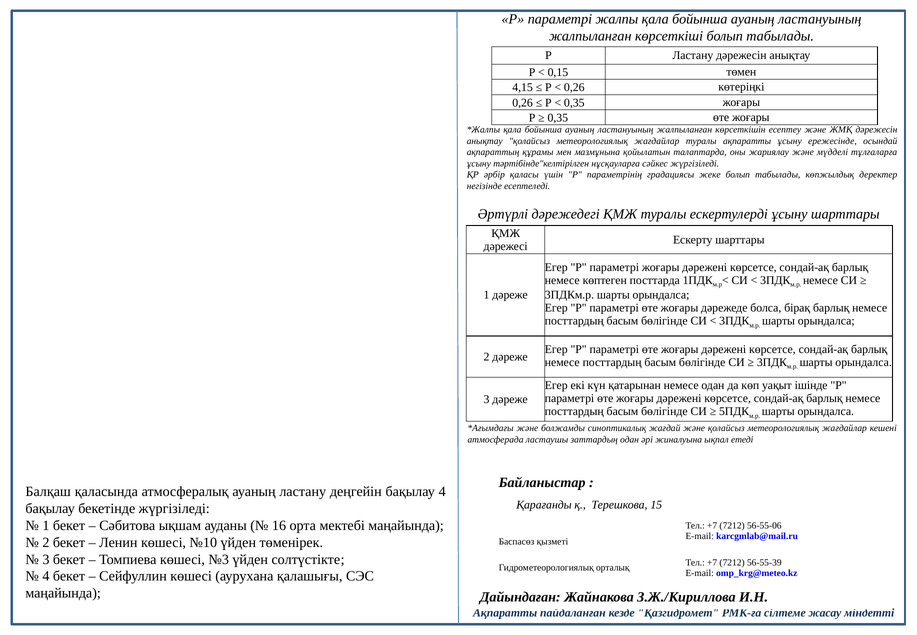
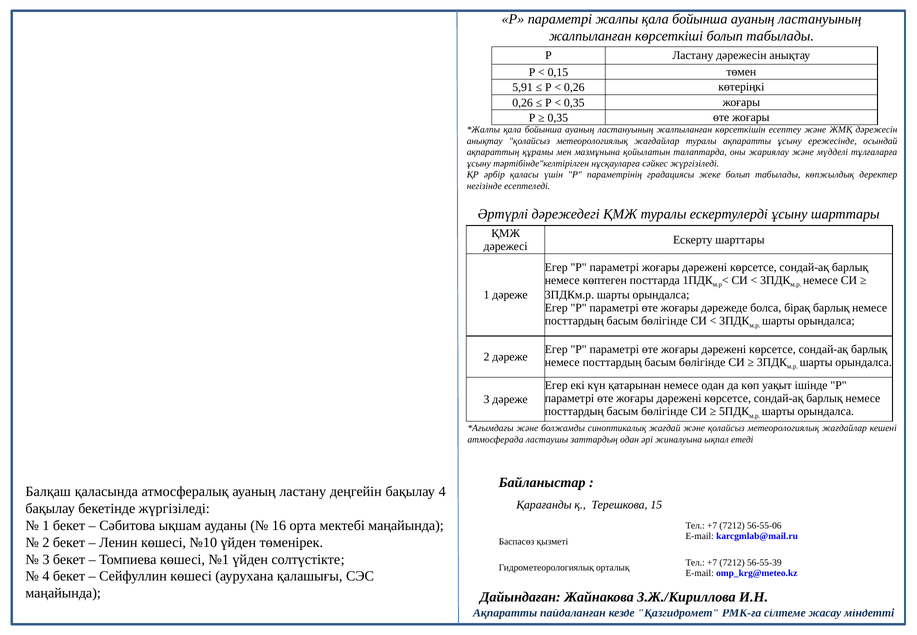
4,15: 4,15 -> 5,91 (523, 87)
№3: №3 -> №1 (219, 559)
